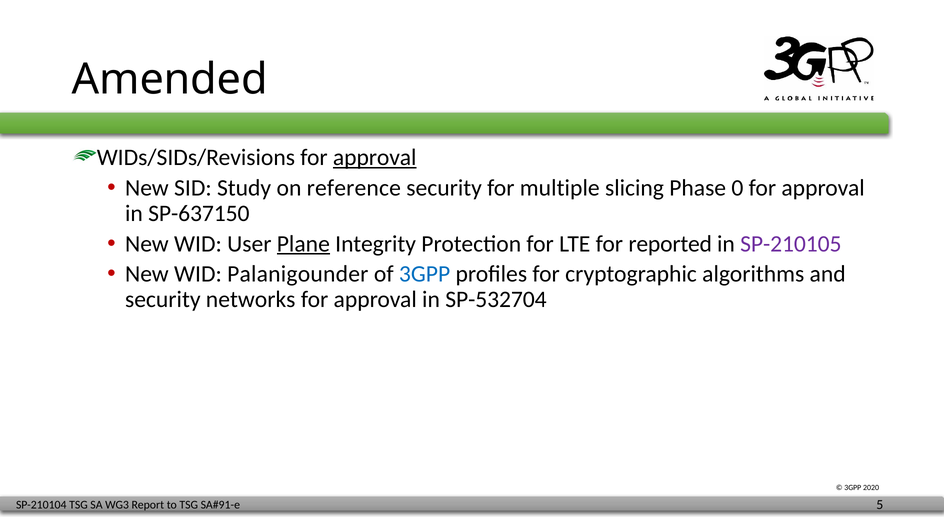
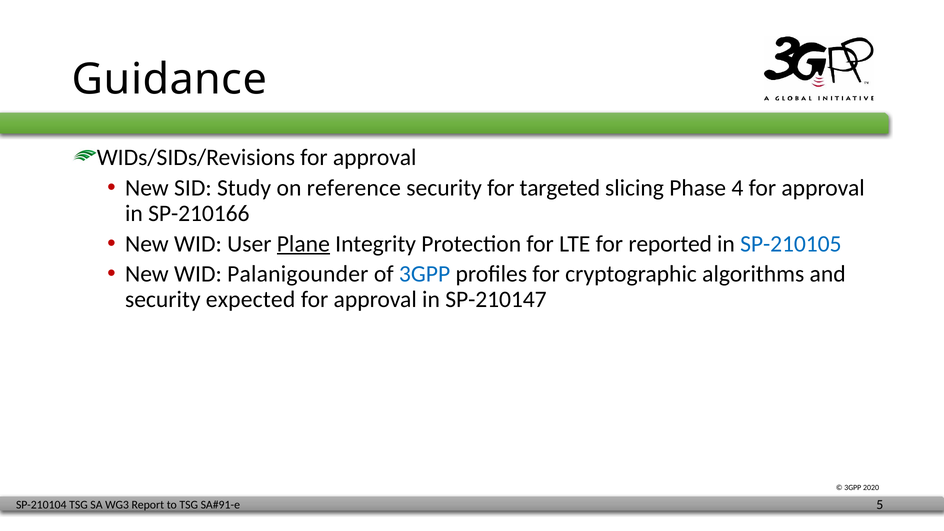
Amended: Amended -> Guidance (170, 79)
approval underline: present -> none (375, 157)
multiple: multiple -> targeted (560, 188)
0: 0 -> 4 (737, 188)
SP-637150: SP-637150 -> SP-210166 (199, 213)
SP-210105 colour: purple -> blue (791, 244)
networks: networks -> expected (251, 300)
SP-532704: SP-532704 -> SP-210147 (496, 300)
